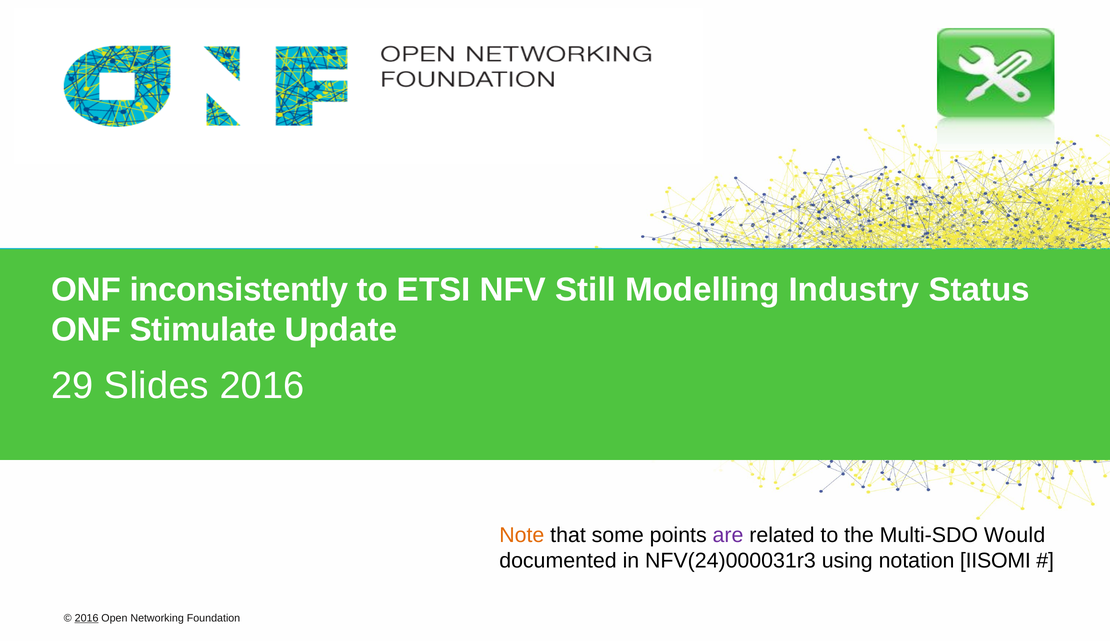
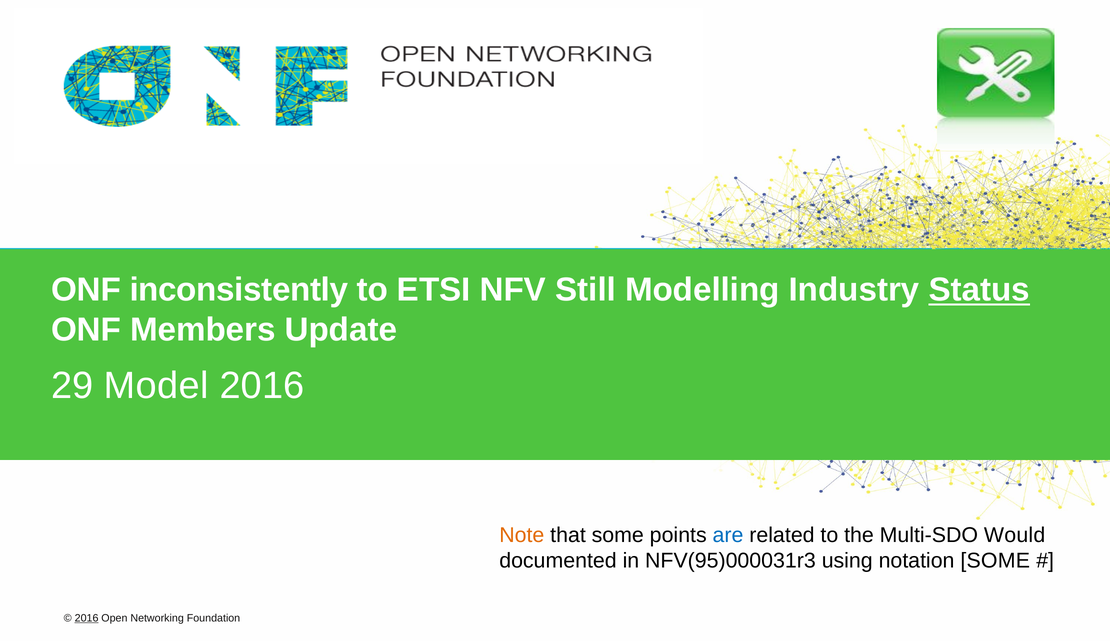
Status underline: none -> present (979, 290)
Stimulate: Stimulate -> Members (203, 330)
Slides: Slides -> Model (156, 385)
are colour: purple -> blue (728, 535)
NFV(24)000031r3: NFV(24)000031r3 -> NFV(95)000031r3 (730, 560)
notation IISOMI: IISOMI -> SOME (995, 560)
